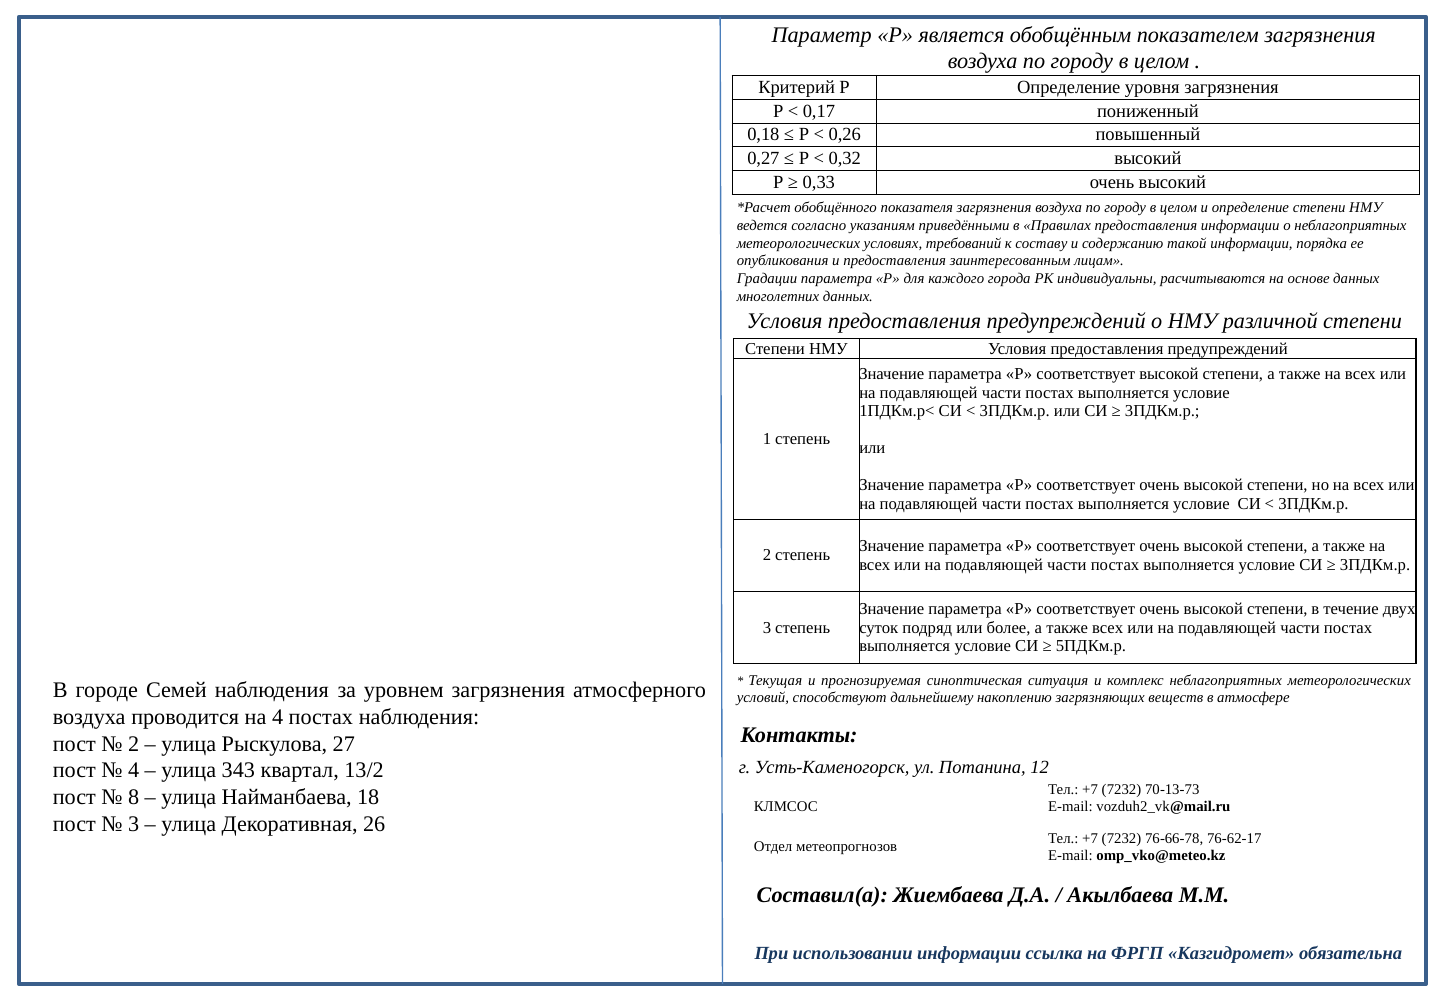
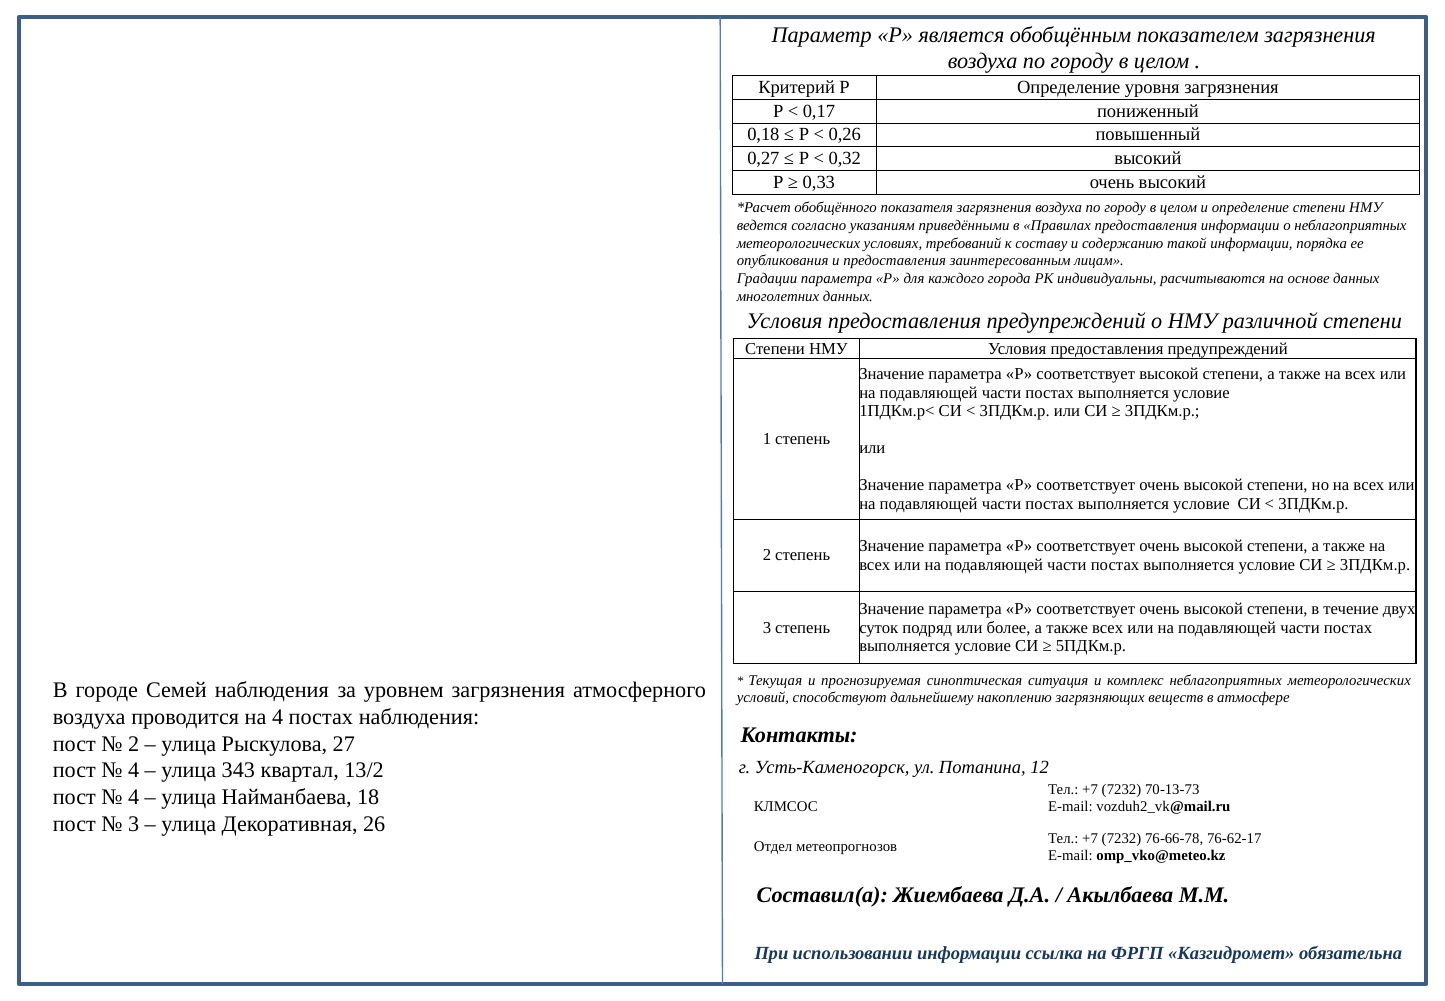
8: 8 -> 4 (134, 797)
